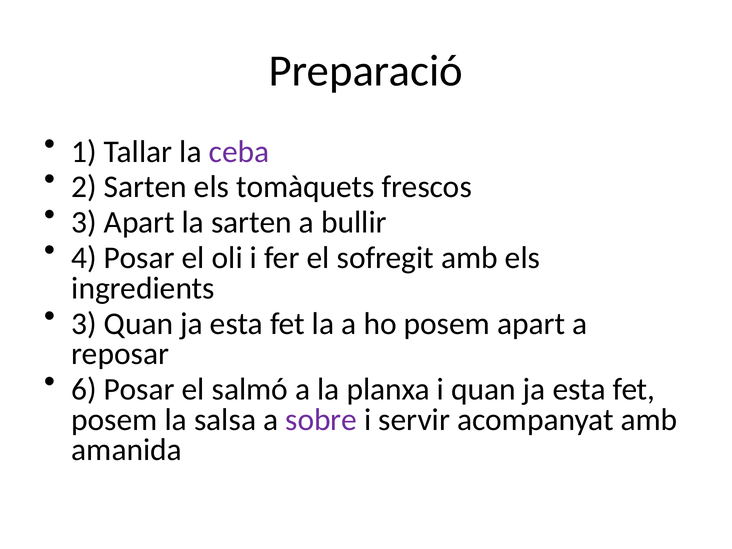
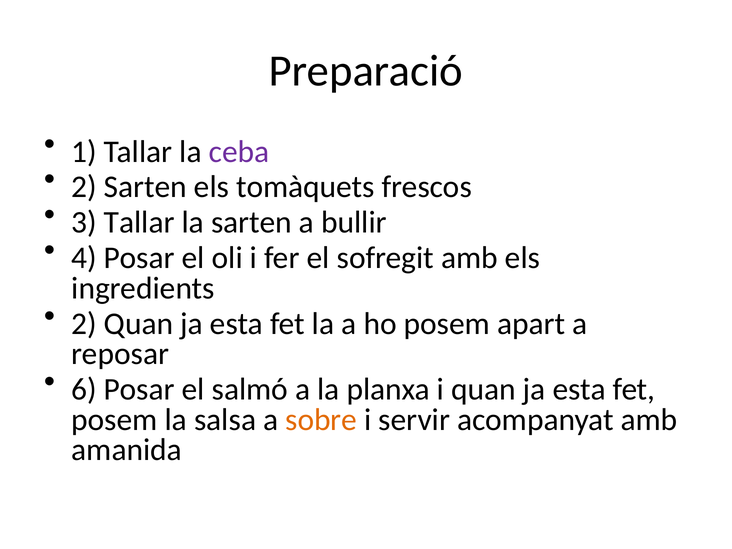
3 Apart: Apart -> Tallar (139, 223)
3: 3 -> 2 (84, 324)
sobre colour: purple -> orange (321, 420)
